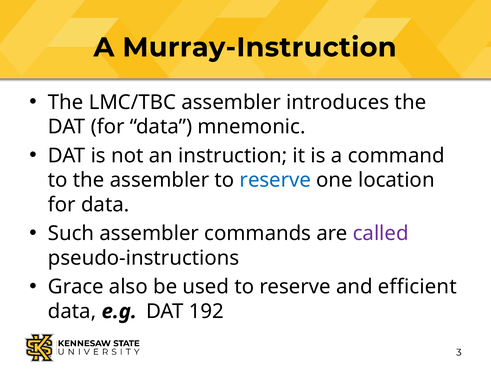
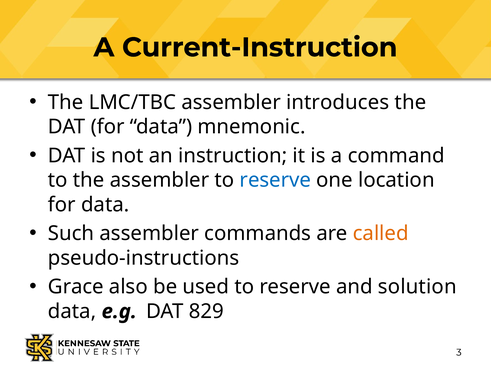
Murray-Instruction: Murray-Instruction -> Current-Instruction (260, 47)
called colour: purple -> orange (381, 233)
efficient: efficient -> solution (417, 286)
192: 192 -> 829 (206, 311)
